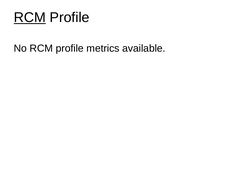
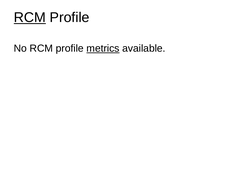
metrics underline: none -> present (103, 48)
